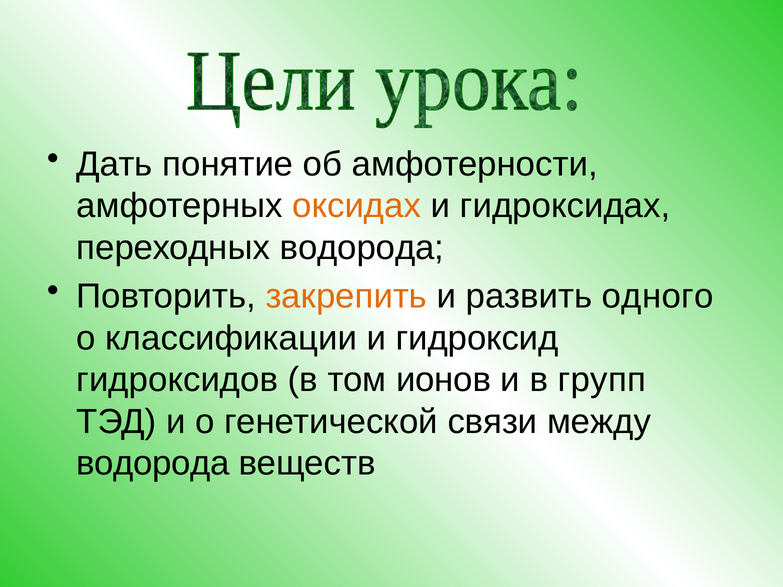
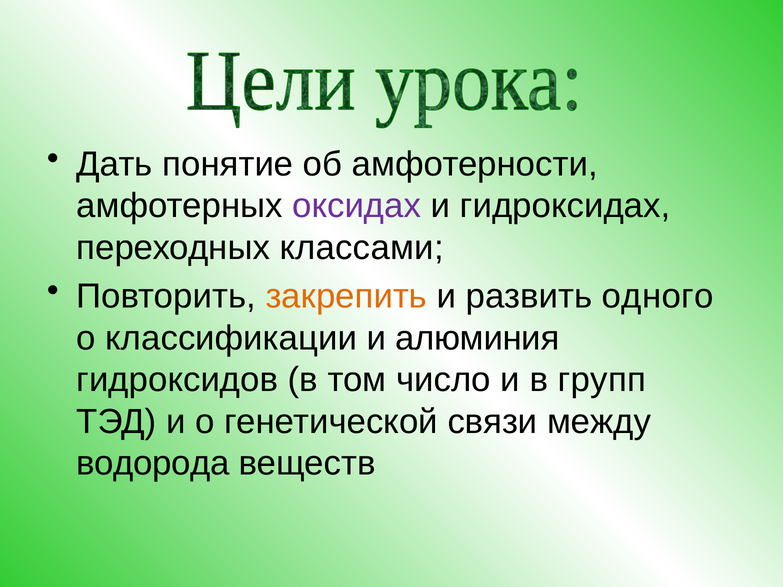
оксидах colour: orange -> purple (357, 206)
переходных водорода: водорода -> классами (362, 248)
гидроксид: гидроксид -> алюминия (477, 338)
ионов: ионов -> число (443, 380)
